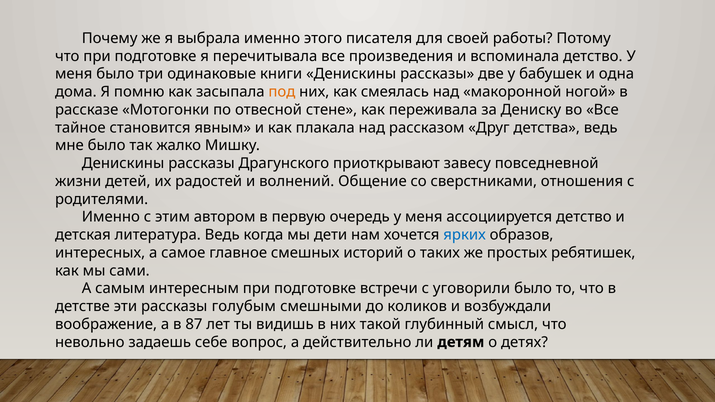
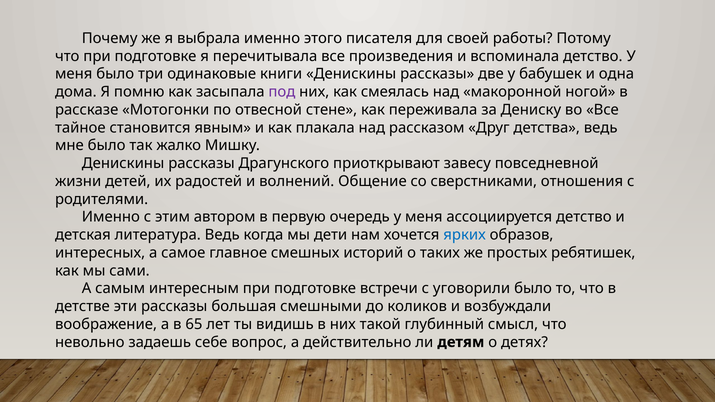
под colour: orange -> purple (282, 92)
голубым: голубым -> большая (244, 306)
87: 87 -> 65 (194, 324)
